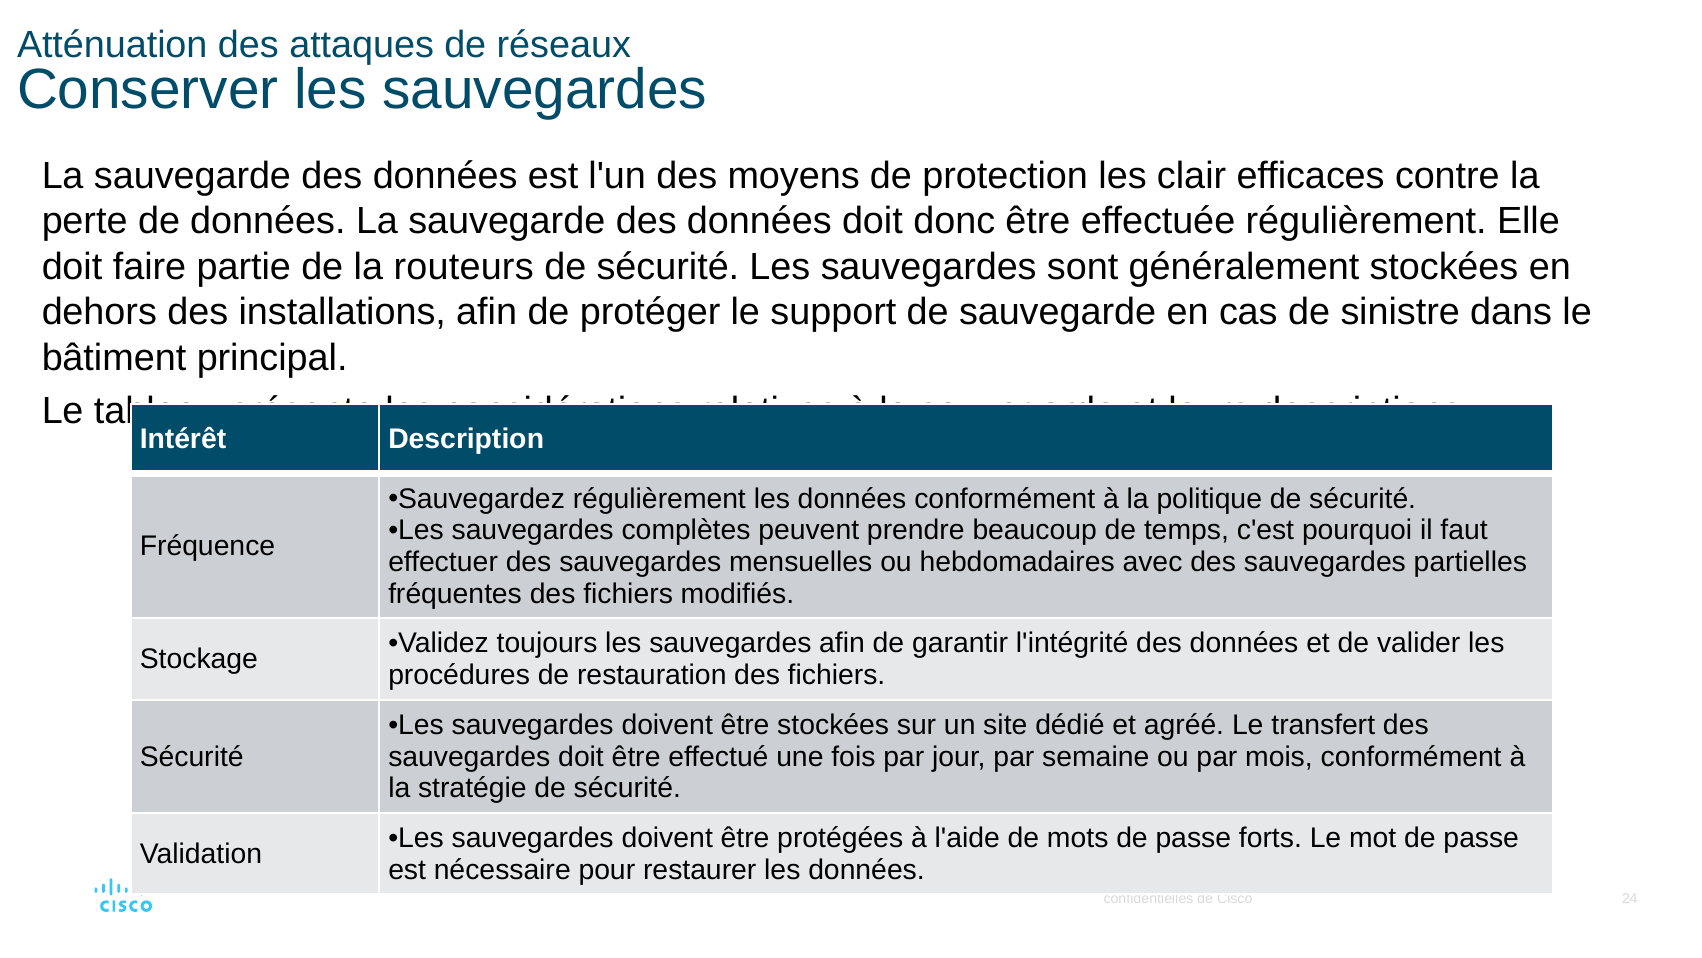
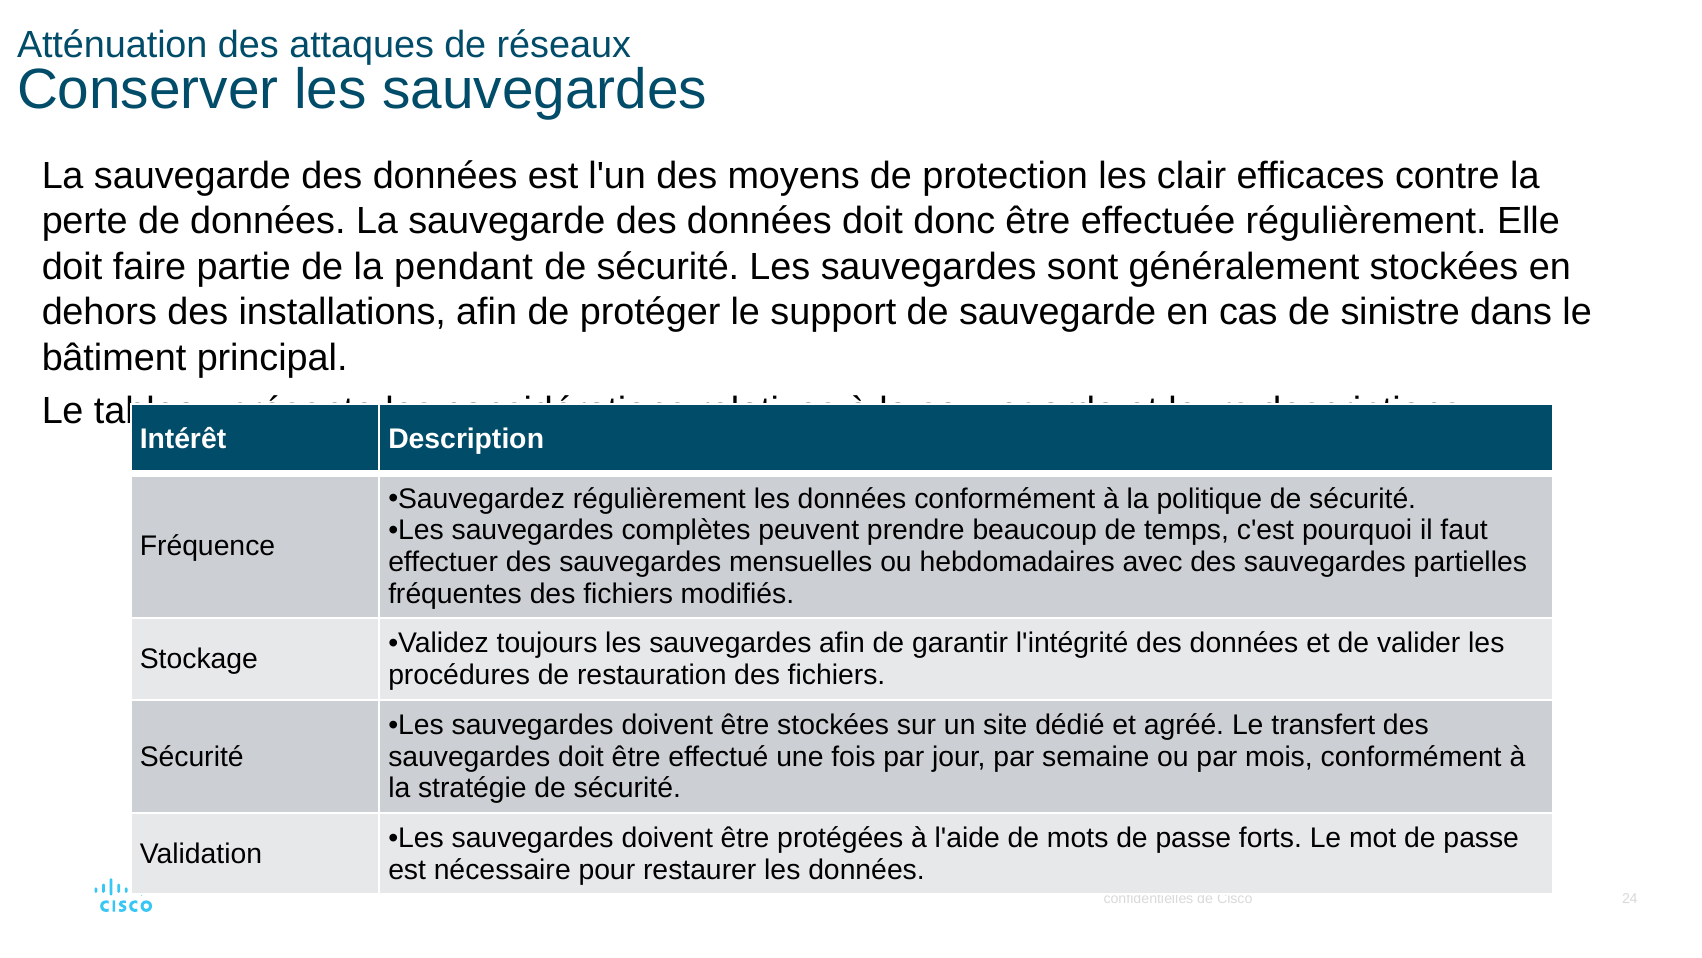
routeurs: routeurs -> pendant (464, 267)
